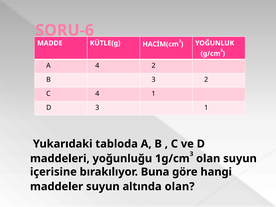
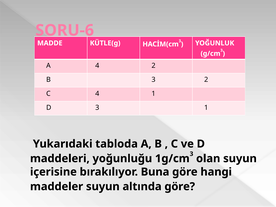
altında olan: olan -> göre (180, 187)
